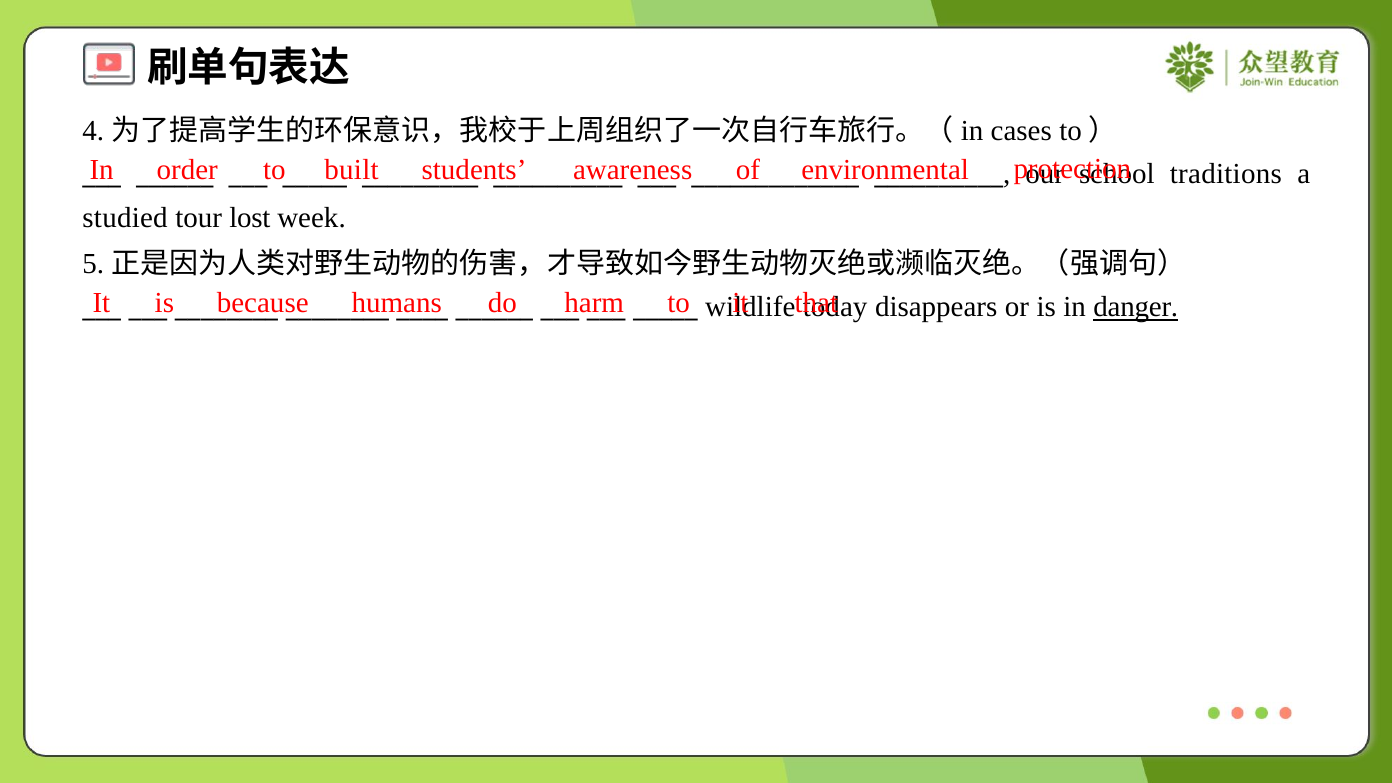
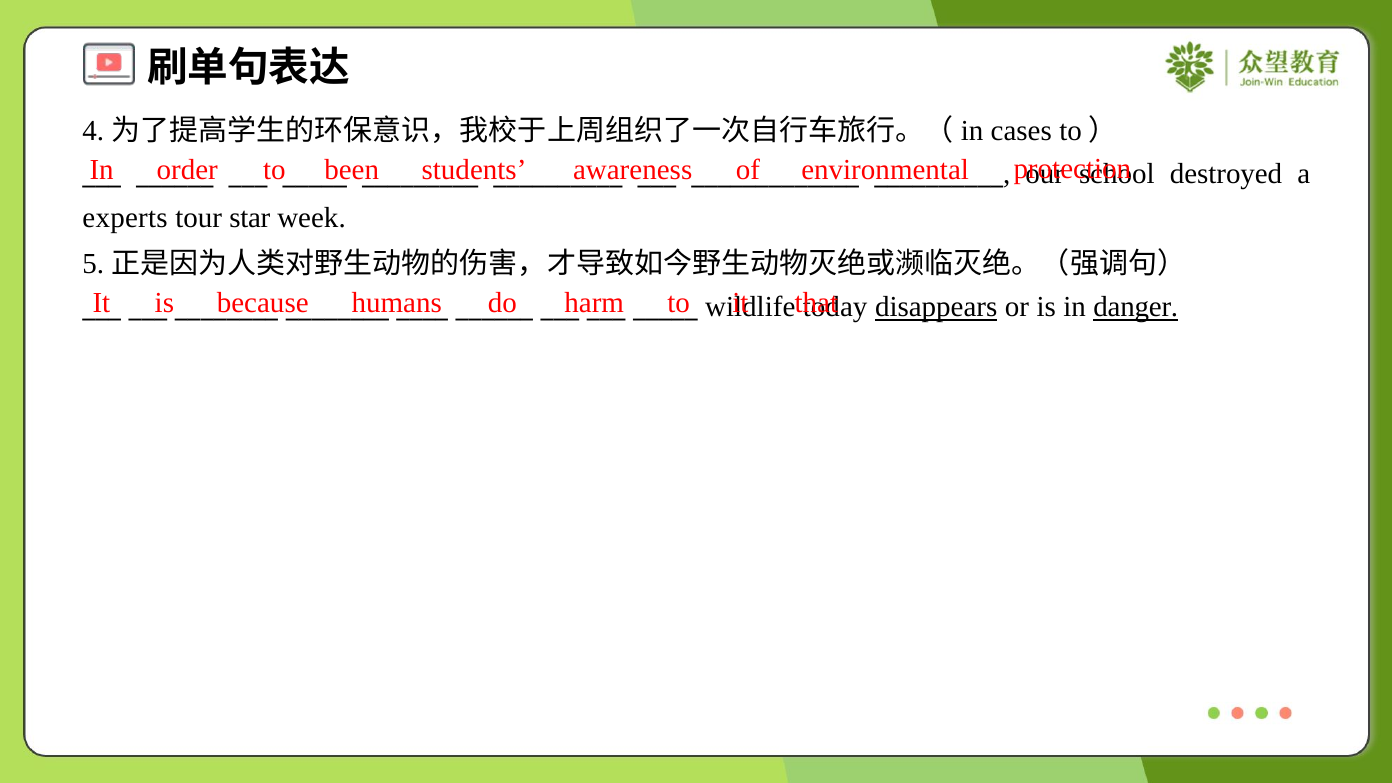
built: built -> been (352, 170)
traditions: traditions -> destroyed (1226, 174)
studied: studied -> experts (125, 218)
lost: lost -> star (250, 218)
disappears underline: none -> present (936, 307)
